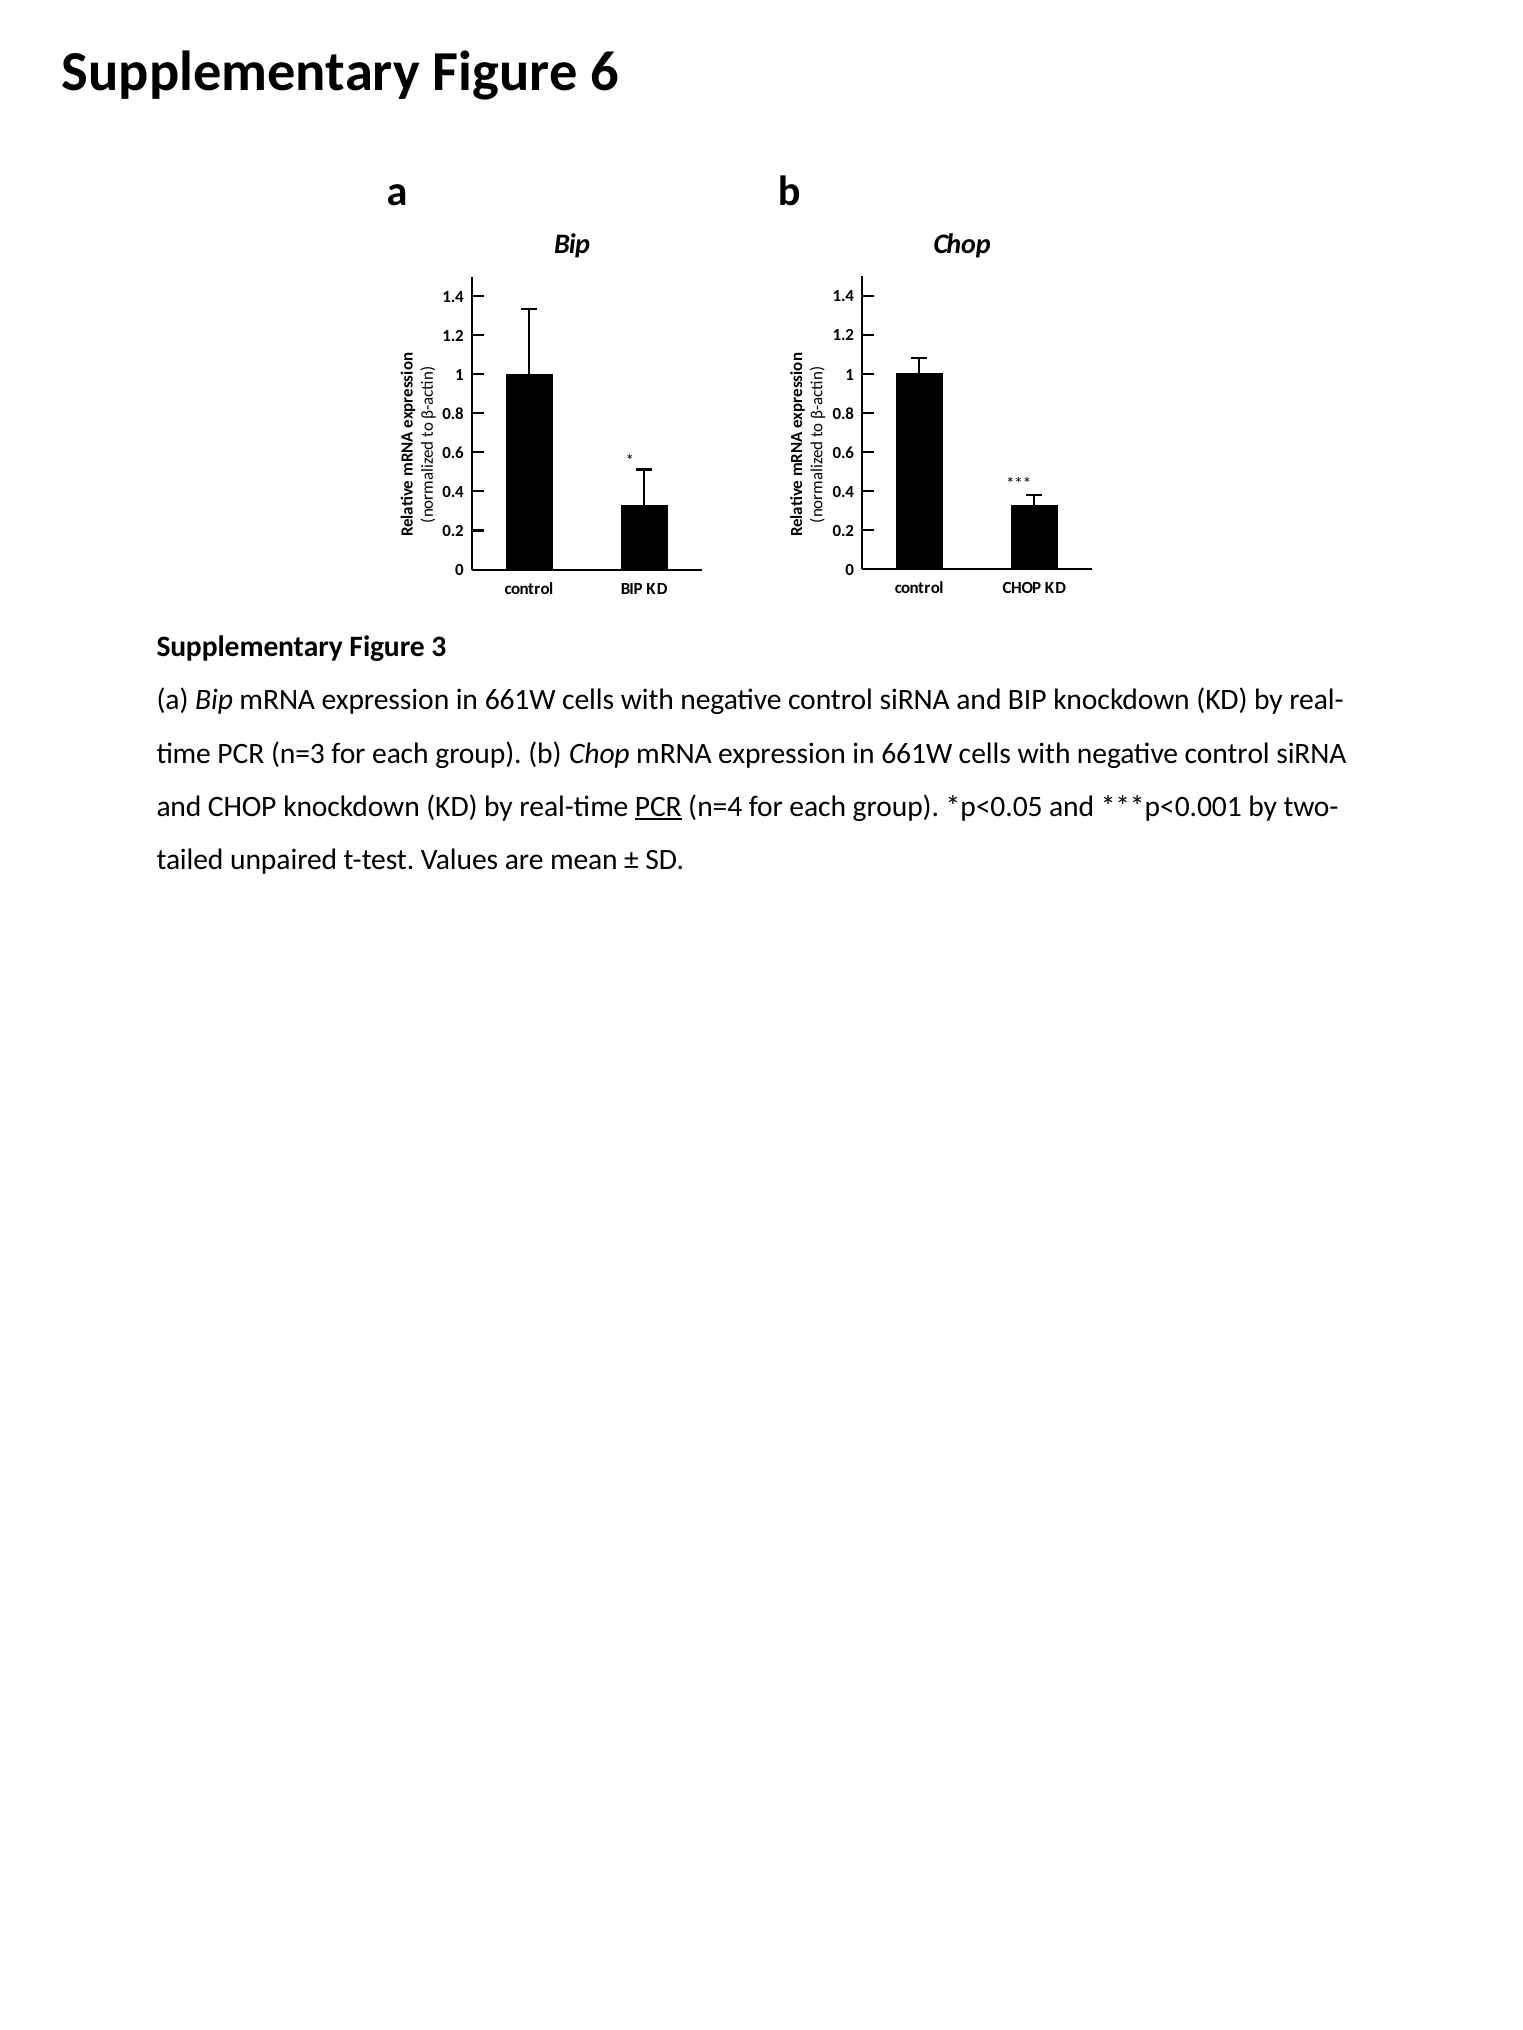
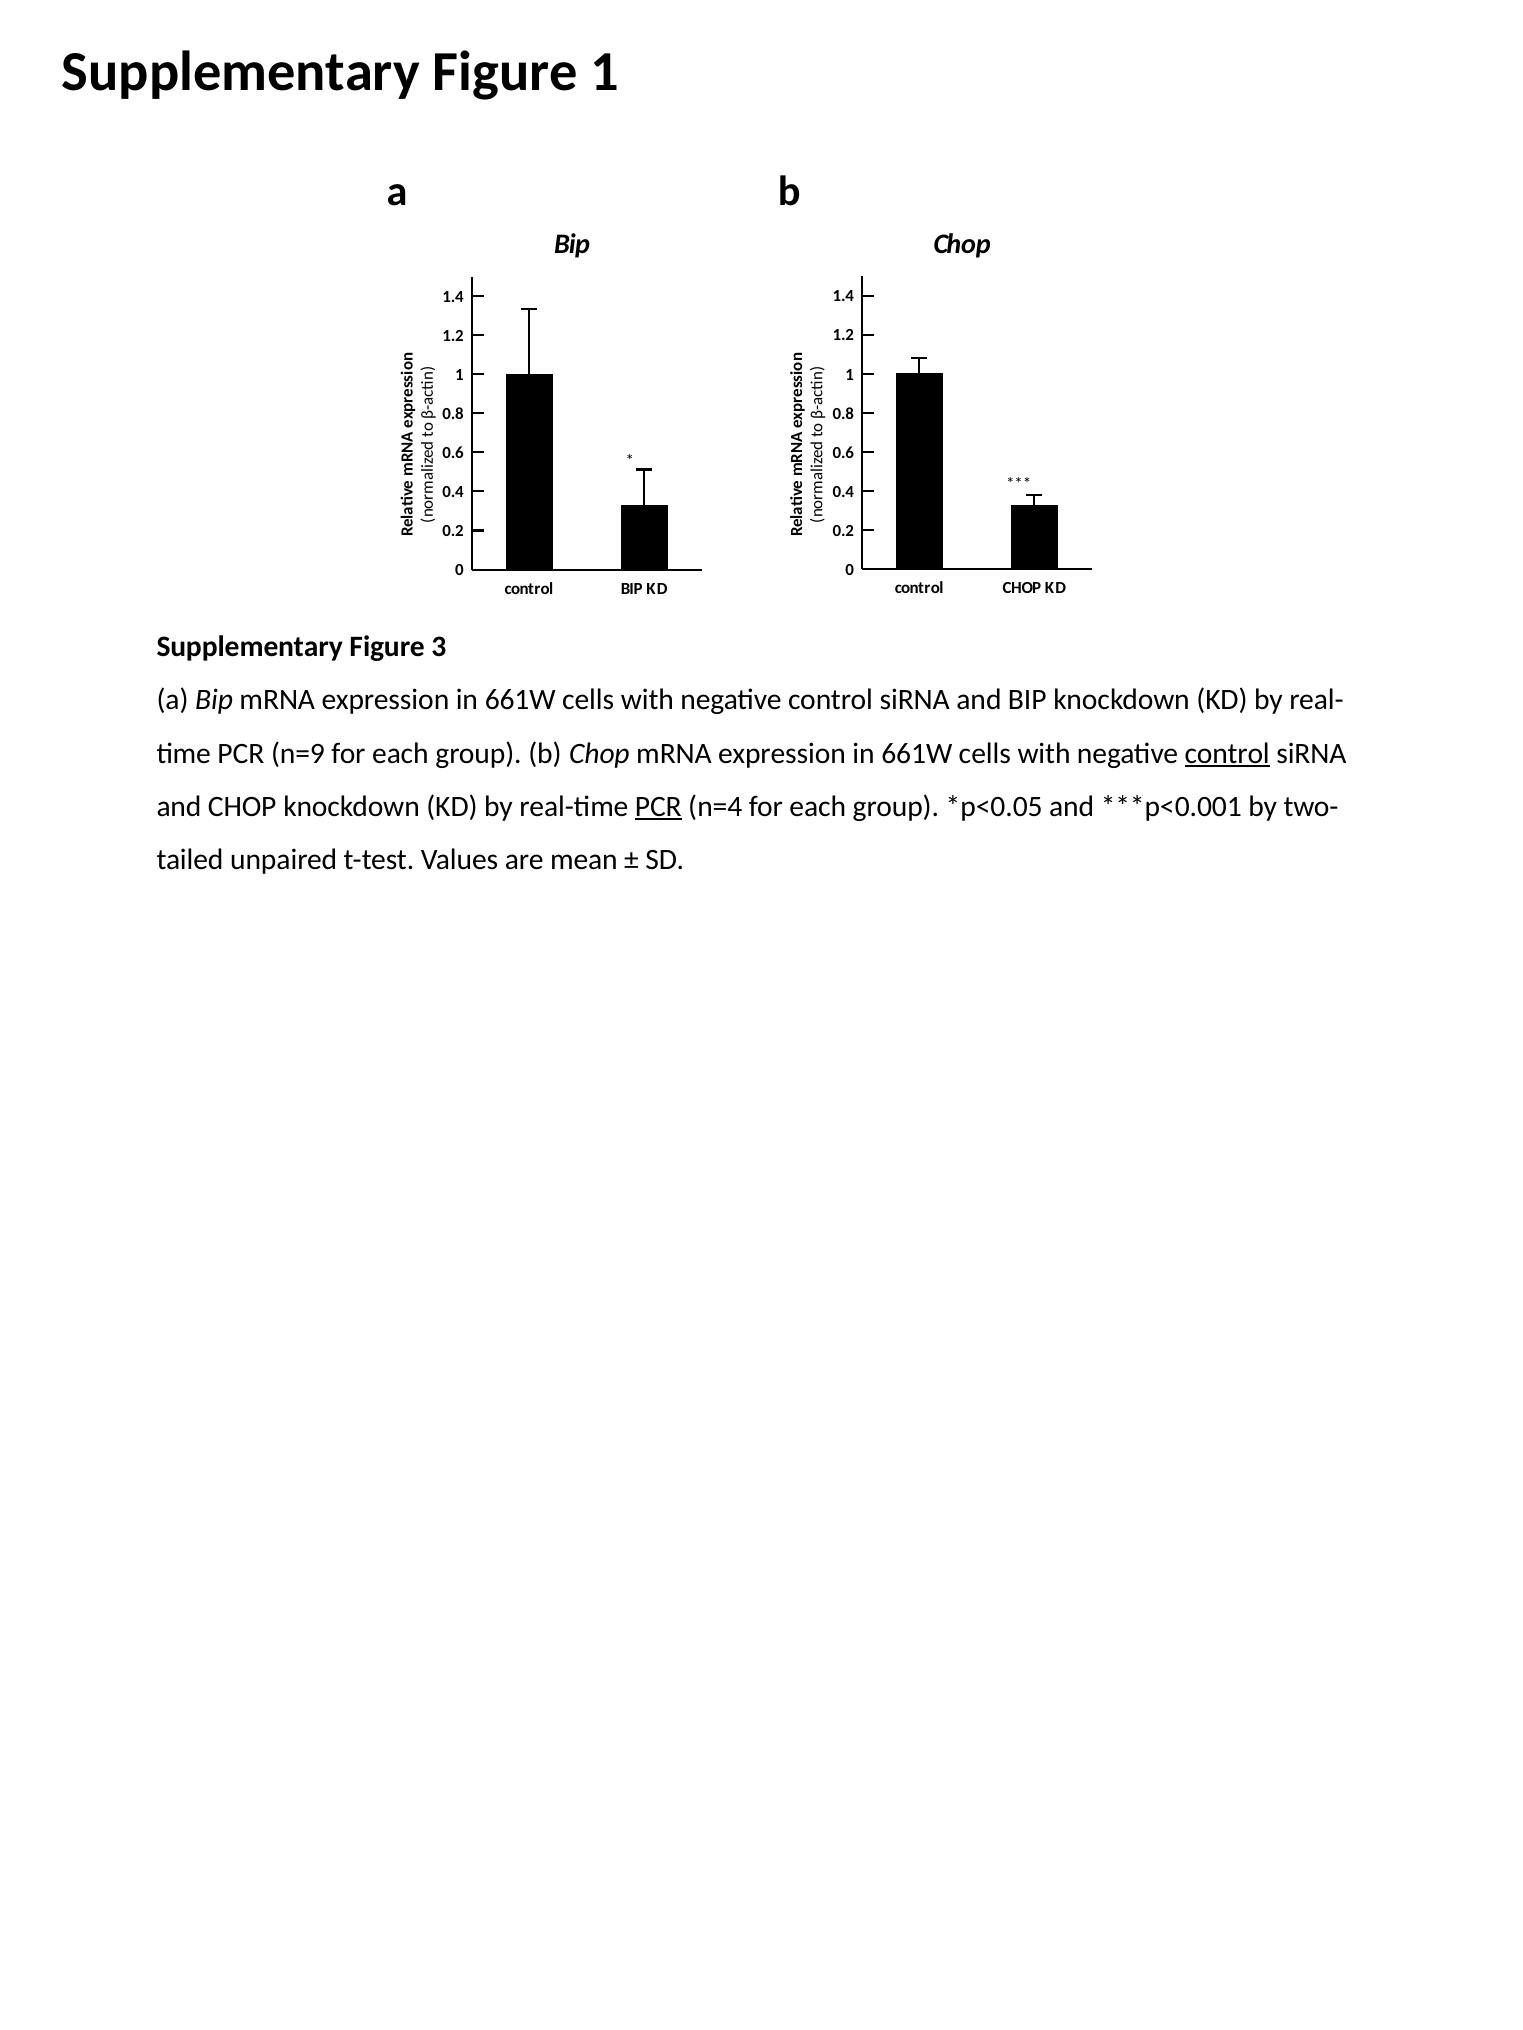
Figure 6: 6 -> 1 (605, 72)
n=3: n=3 -> n=9 (298, 753)
control underline: none -> present (1227, 753)
